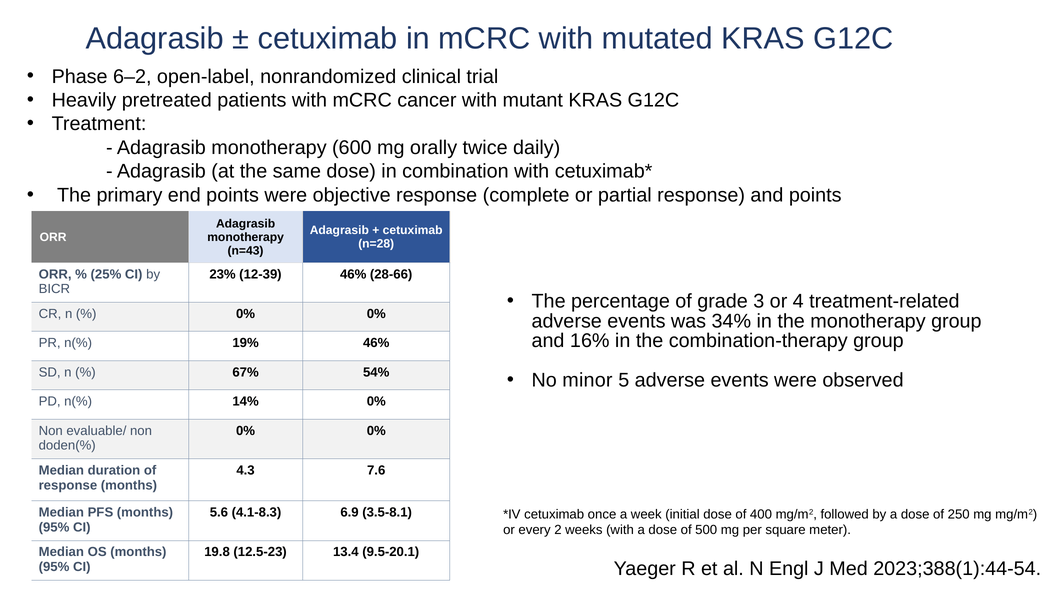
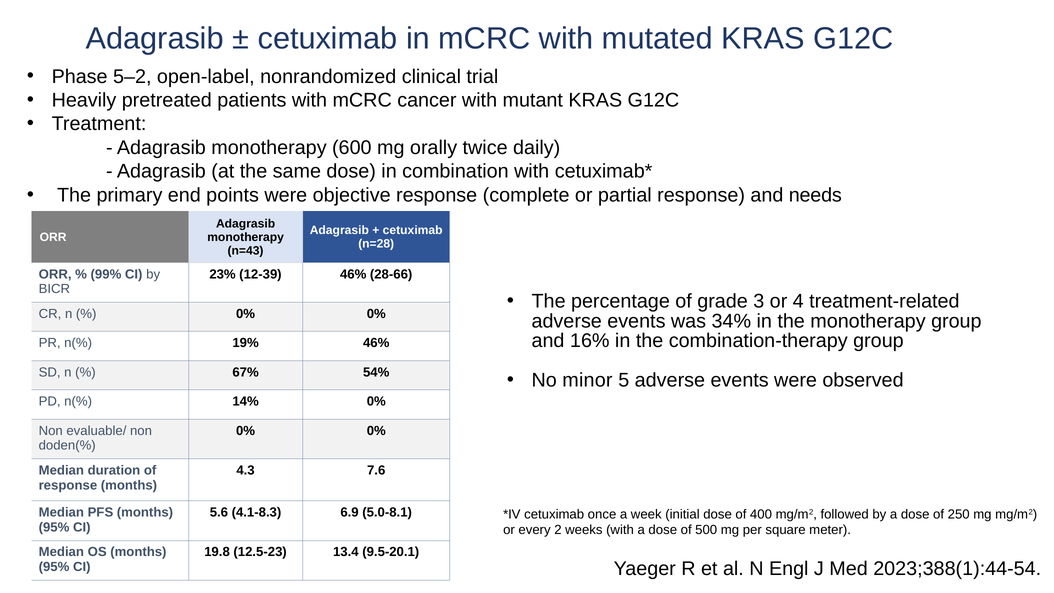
6–2: 6–2 -> 5–2 (132, 77)
and points: points -> needs (815, 195)
25%: 25% -> 99% (106, 274)
3.5-8.1: 3.5-8.1 -> 5.0-8.1 (387, 512)
